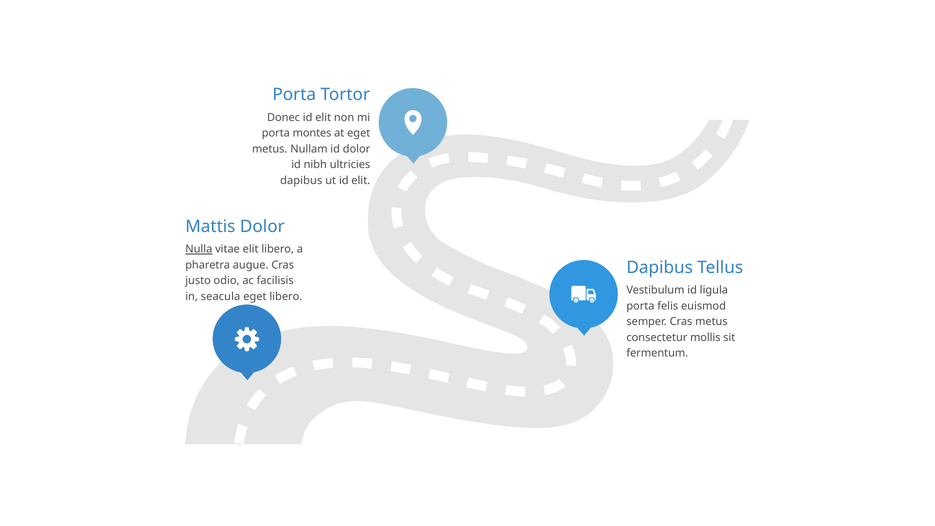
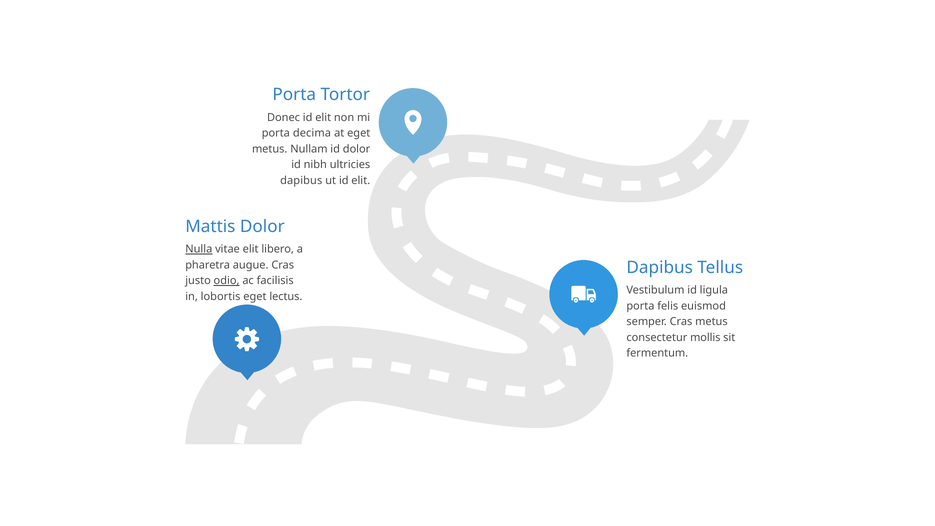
montes: montes -> decima (312, 133)
odio underline: none -> present (227, 281)
seacula: seacula -> lobortis (221, 297)
eget libero: libero -> lectus (286, 297)
